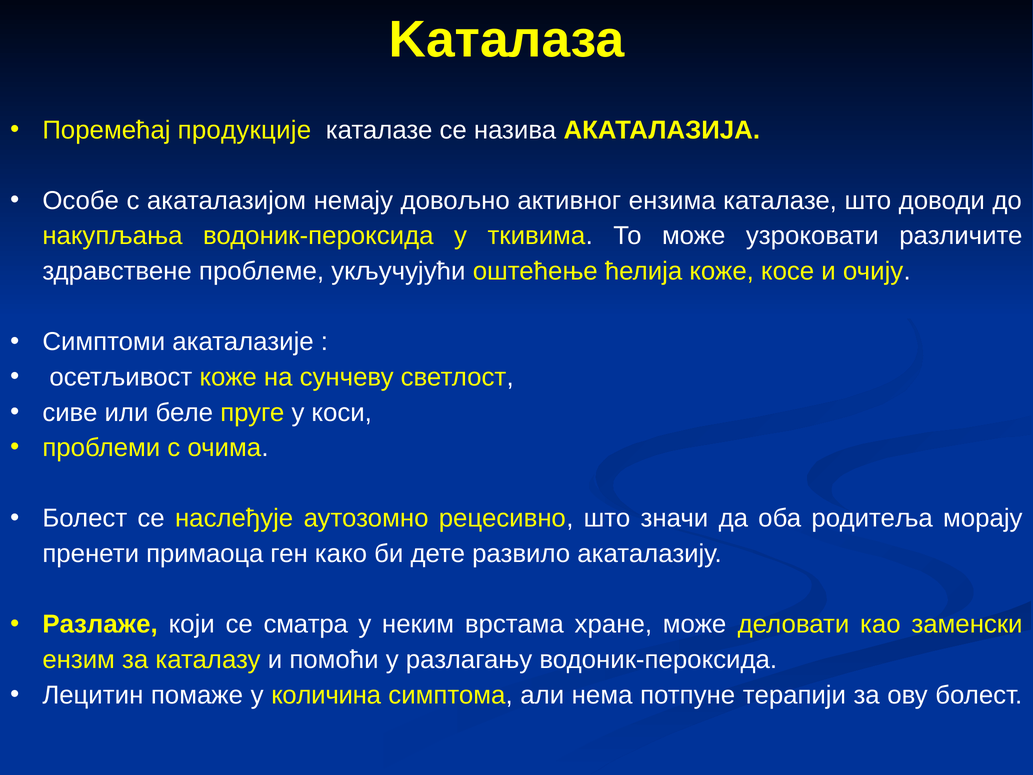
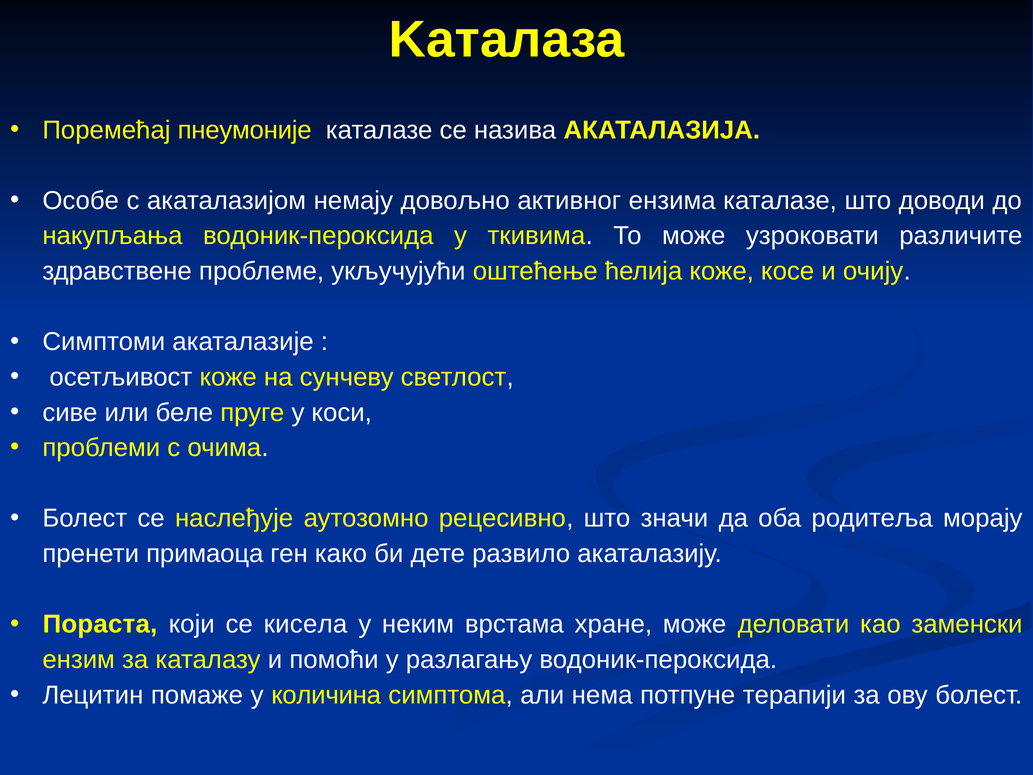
продукције: продукције -> пнеумоније (245, 130)
Разлаже: Разлаже -> Пораста (100, 624)
сматра: сматра -> кисела (305, 624)
